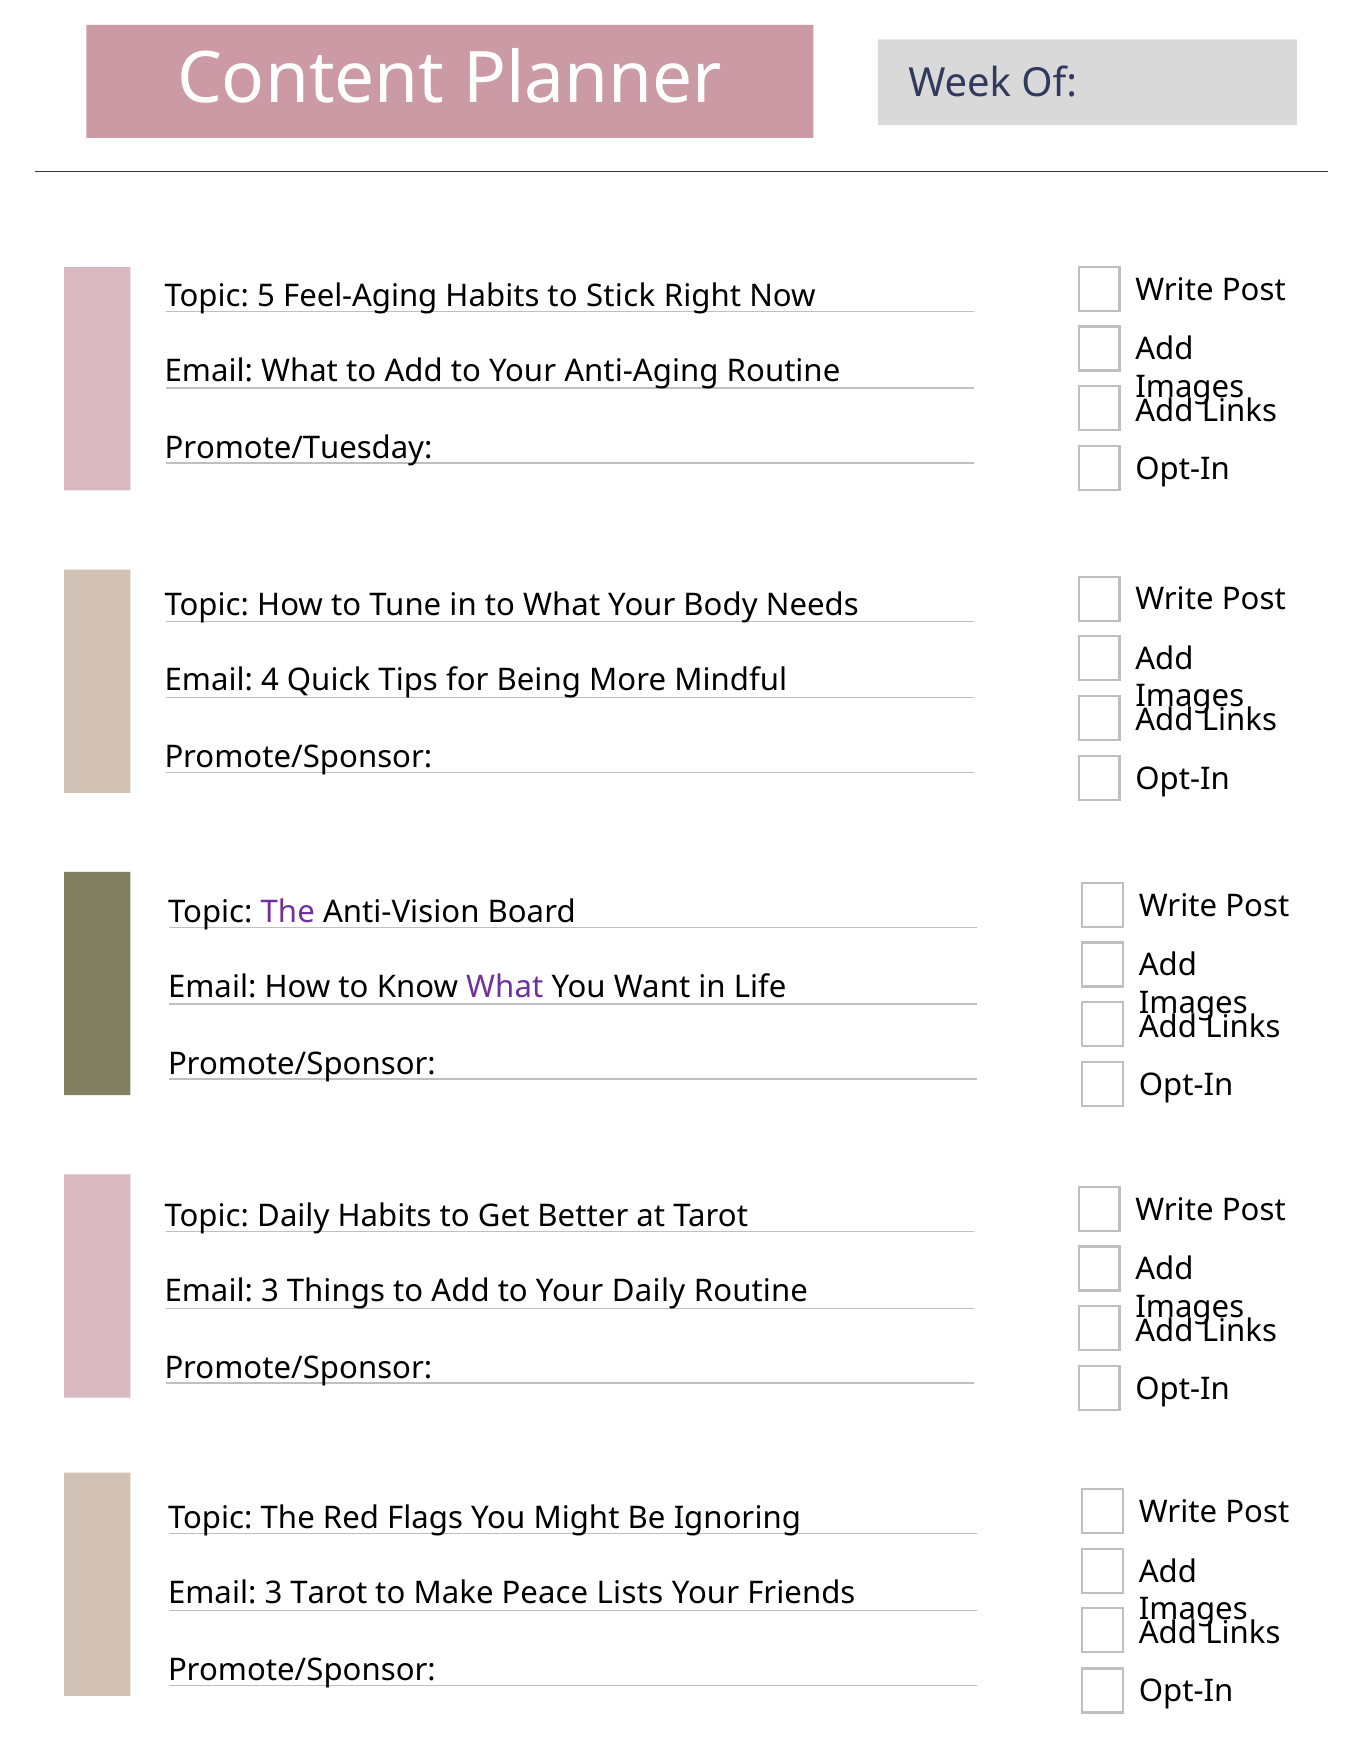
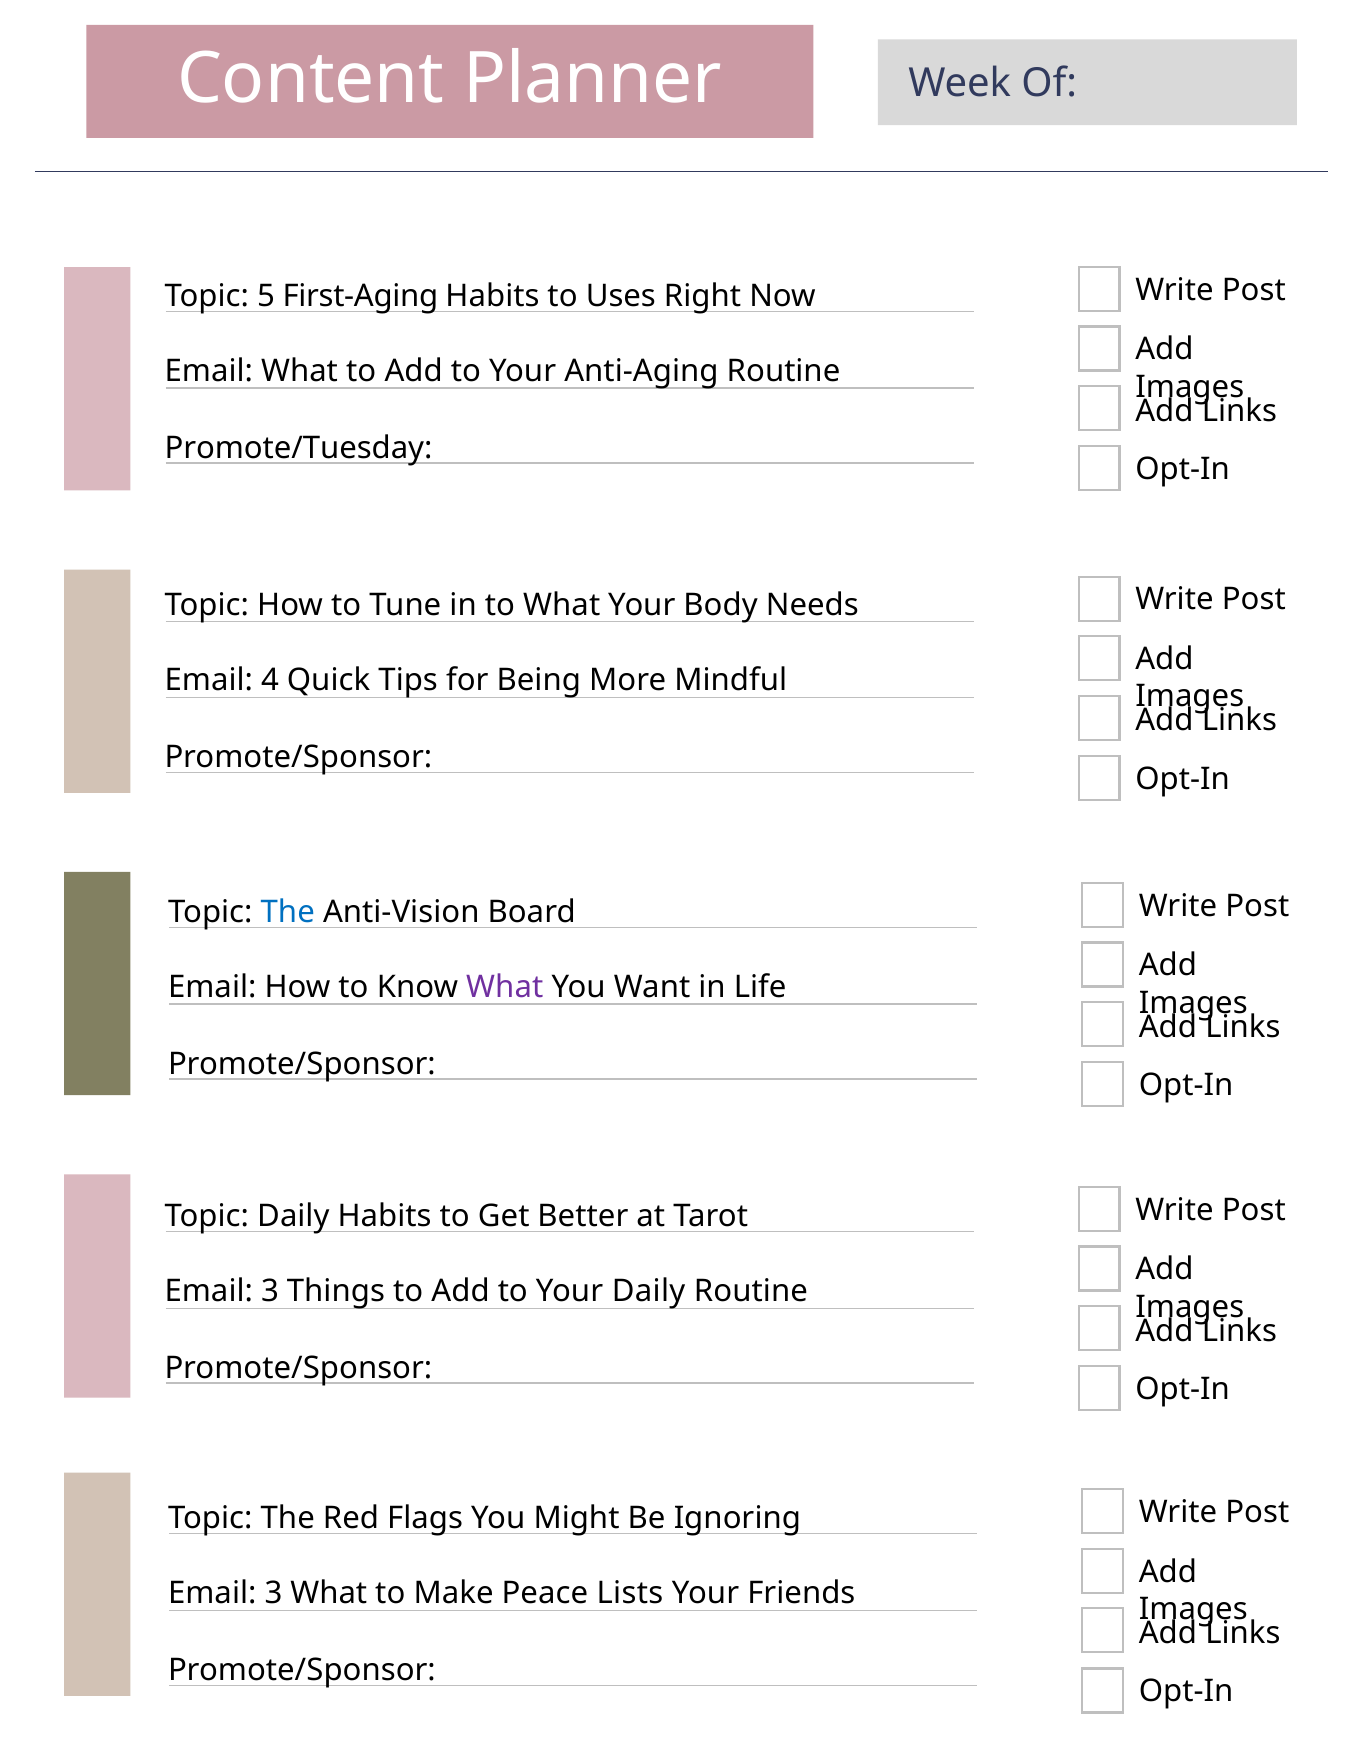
Feel-Aging: Feel-Aging -> First-Aging (360, 296)
Stick: Stick -> Uses (621, 296)
The colour: purple -> blue (288, 912)
3 Tarot: Tarot -> What (329, 1593)
